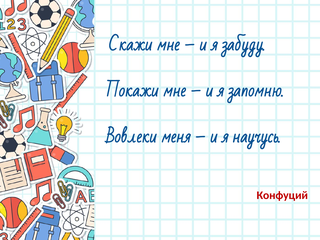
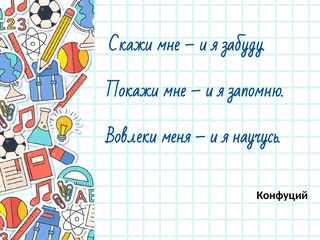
Конфуций colour: red -> black (282, 195)
